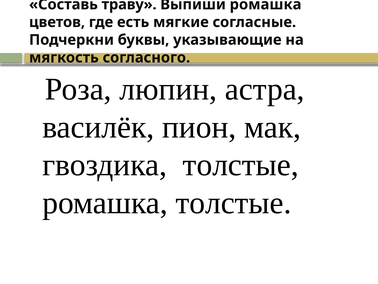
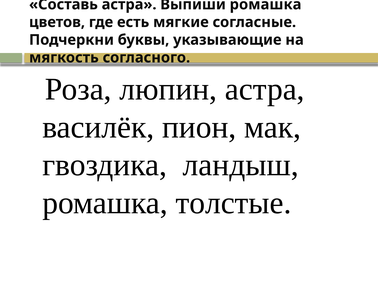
Составь траву: траву -> астра (129, 4)
гвоздика толстые: толстые -> ландыш (241, 165)
